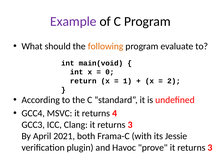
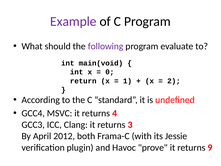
following colour: orange -> purple (106, 46)
2021: 2021 -> 2012 (64, 136)
prove it returns 3: 3 -> 9 (210, 147)
